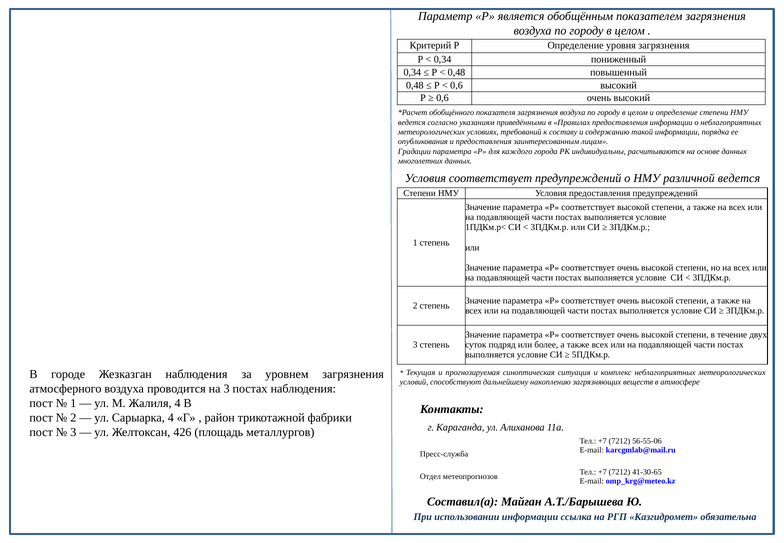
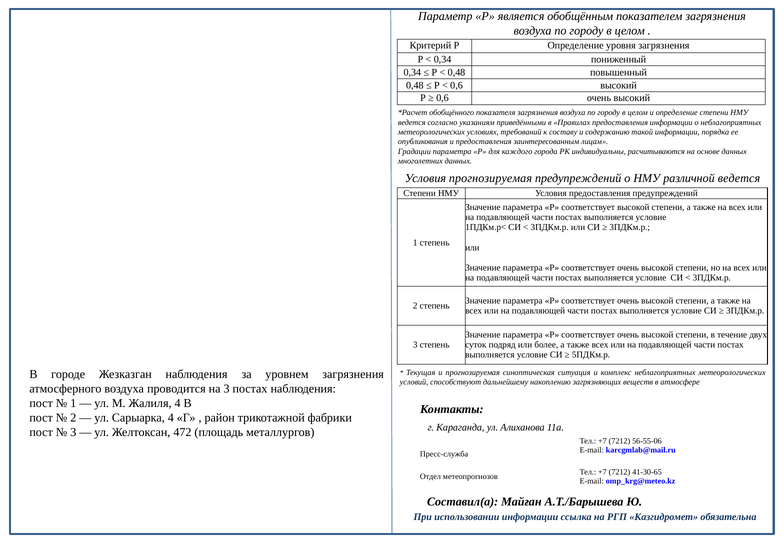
Условия соответствует: соответствует -> прогнозируемая (490, 178)
426: 426 -> 472 (182, 432)
